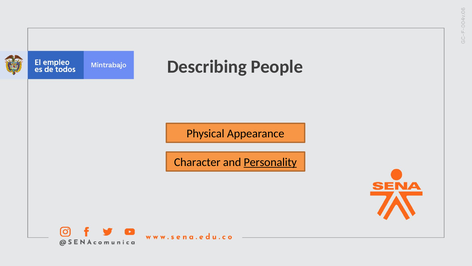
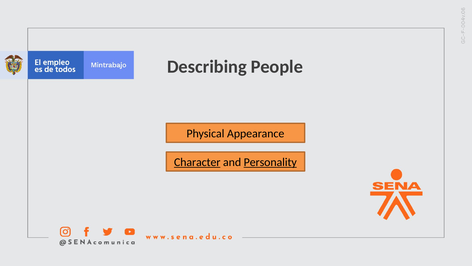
Character underline: none -> present (197, 162)
